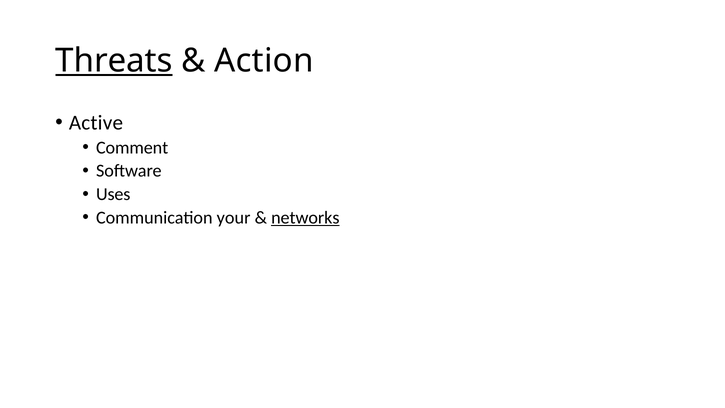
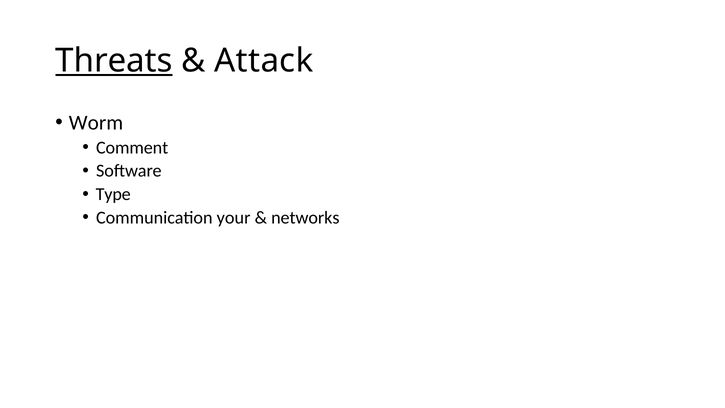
Action: Action -> Attack (264, 61)
Active: Active -> Worm (96, 123)
Uses: Uses -> Type (113, 194)
networks underline: present -> none (305, 218)
